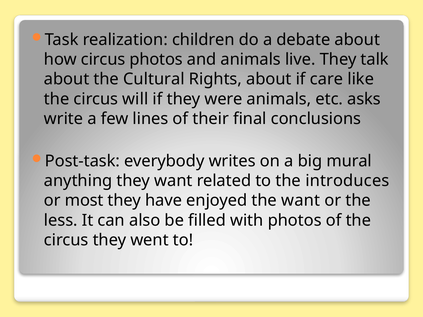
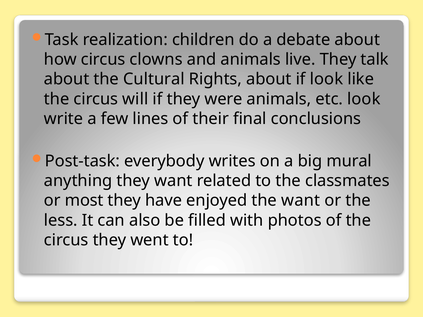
circus photos: photos -> clowns (156, 60)
if care: care -> look (327, 79)
etc asks: asks -> look (364, 99)
introduces: introduces -> classmates (347, 181)
